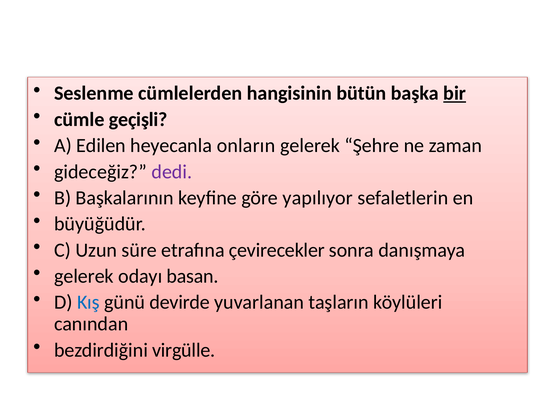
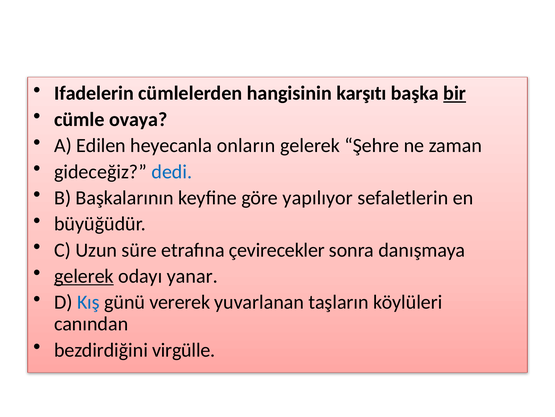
Seslenme: Seslenme -> Ifadelerin (94, 93)
bütün: bütün -> karşıtı (362, 93)
geçişli: geçişli -> ovaya (138, 119)
dedi colour: purple -> blue (172, 171)
gelerek underline: none -> present (84, 276)
basan: basan -> yanar (192, 276)
devirde: devirde -> vererek (180, 302)
